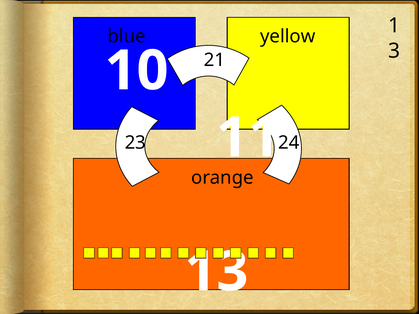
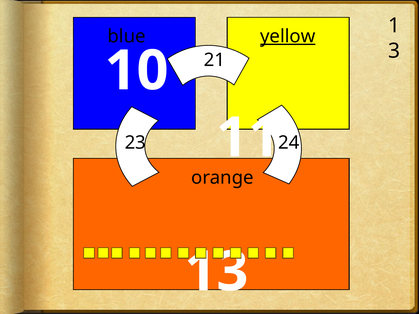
yellow underline: none -> present (288, 36)
